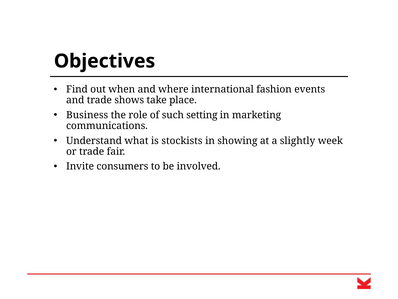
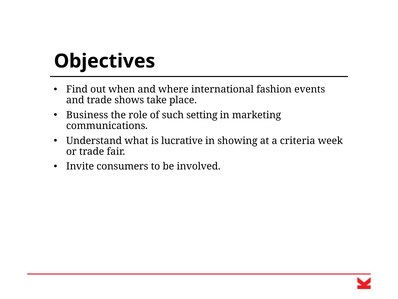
stockists: stockists -> lucrative (182, 140)
slightly: slightly -> criteria (298, 140)
